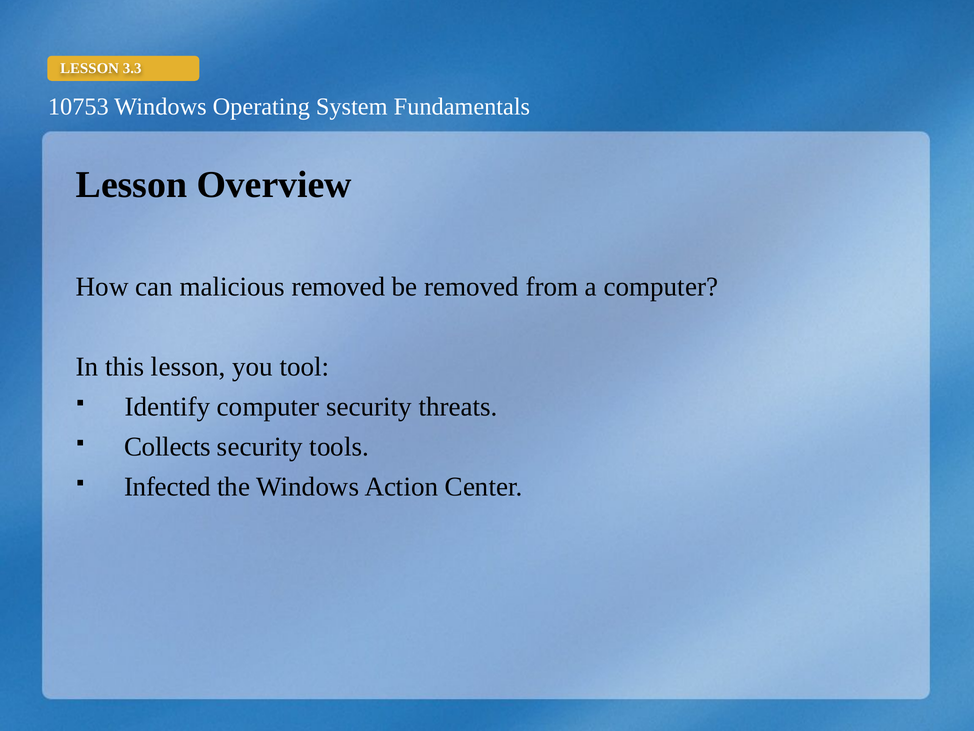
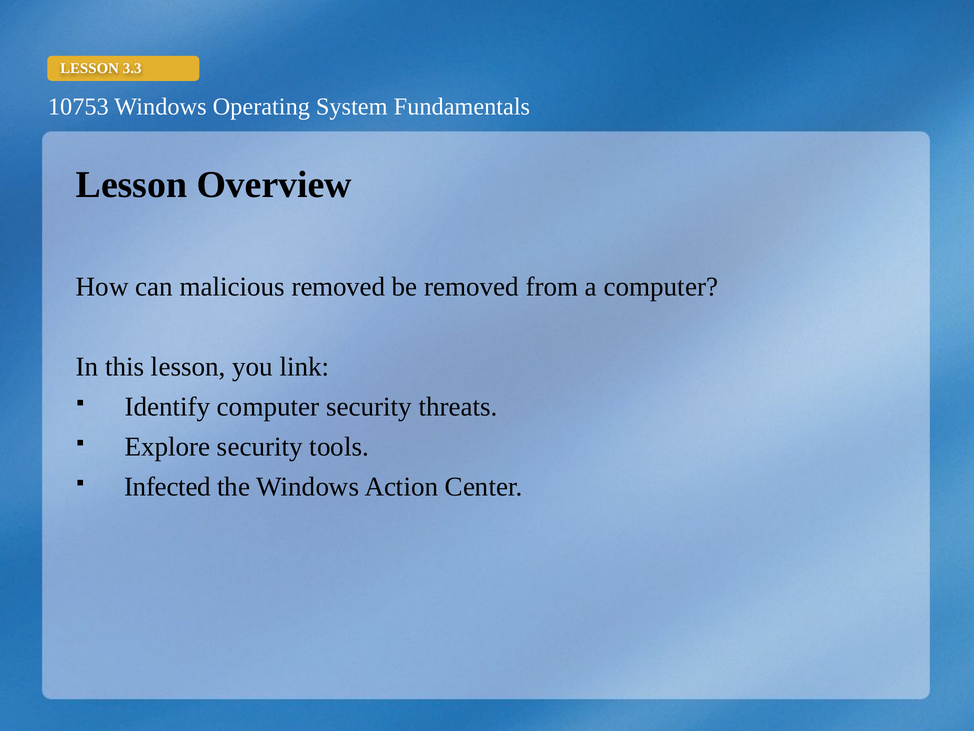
tool: tool -> link (305, 367)
Collects: Collects -> Explore (167, 447)
